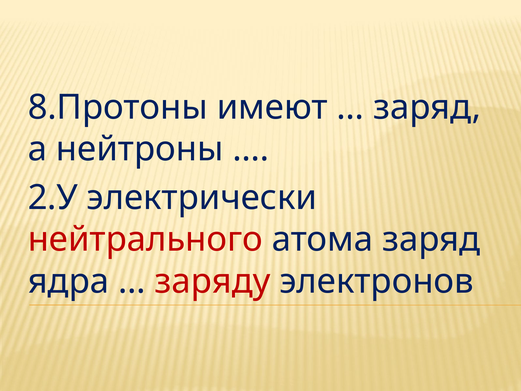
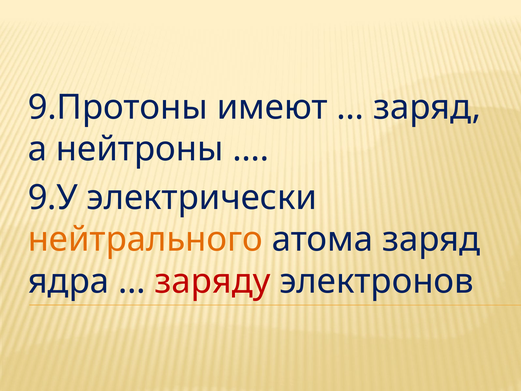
8.Протоны: 8.Протоны -> 9.Протоны (118, 107)
2.У: 2.У -> 9.У (53, 198)
нейтрального colour: red -> orange (145, 239)
